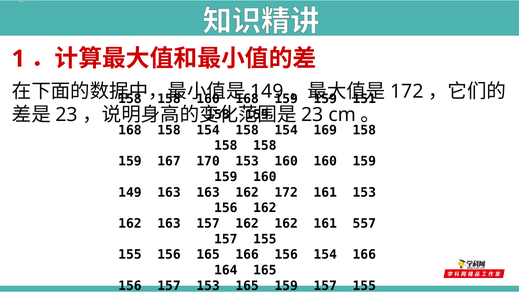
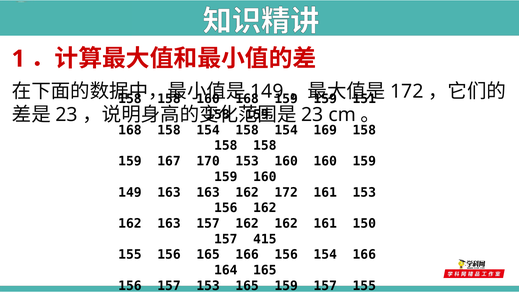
557: 557 -> 150 (364, 223)
155: 155 -> 415 (265, 239)
